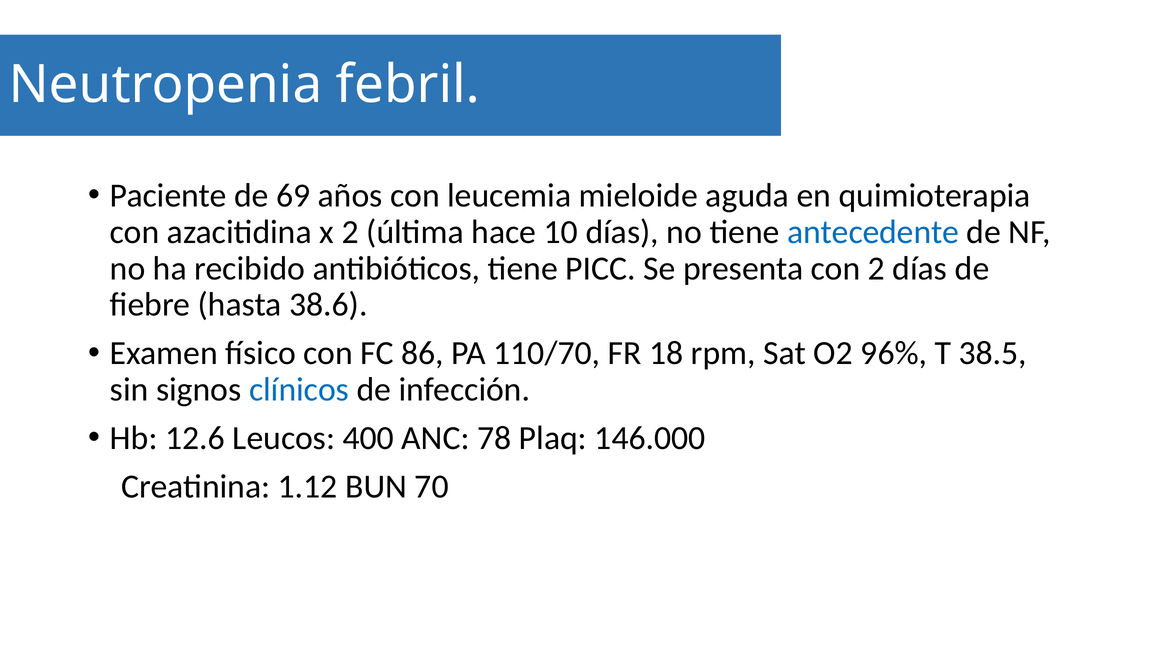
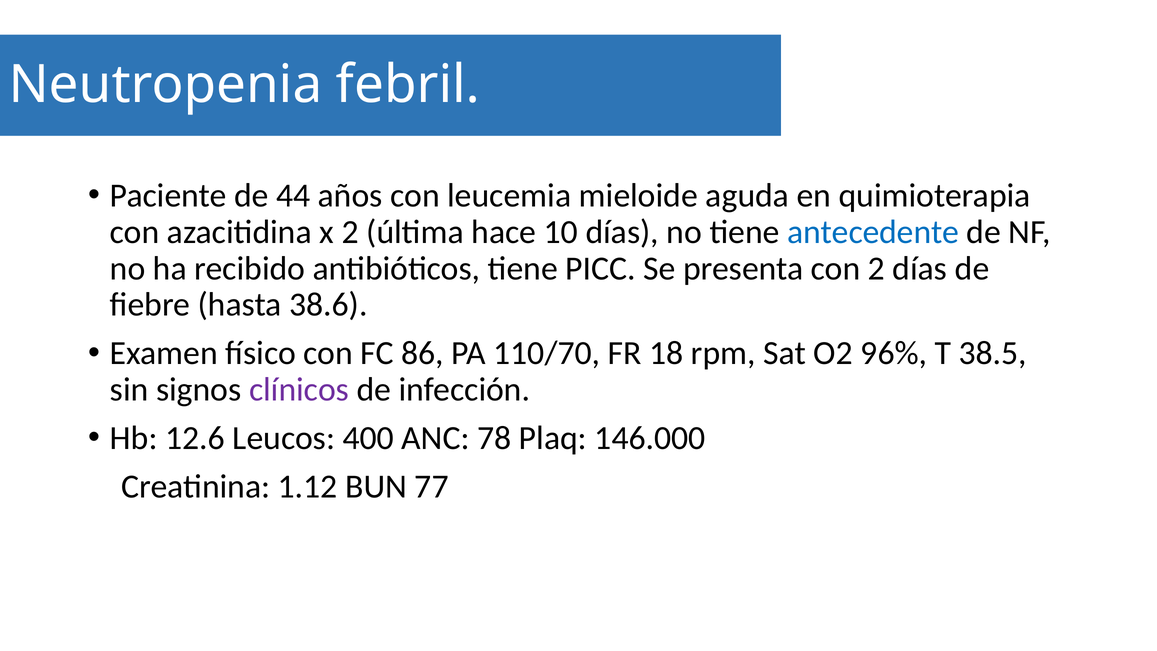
69: 69 -> 44 (293, 196)
clínicos colour: blue -> purple (299, 390)
70: 70 -> 77 (432, 486)
